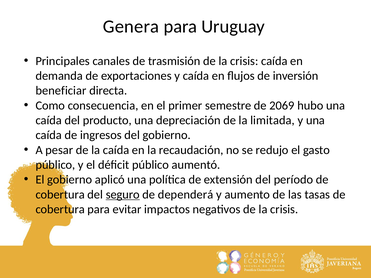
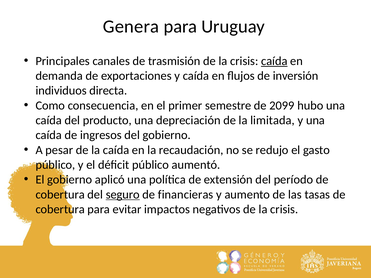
caída underline: none -> present (274, 61)
beneficiar: beneficiar -> individuos (61, 91)
2069: 2069 -> 2099 (282, 106)
dependerá: dependerá -> financieras (186, 195)
